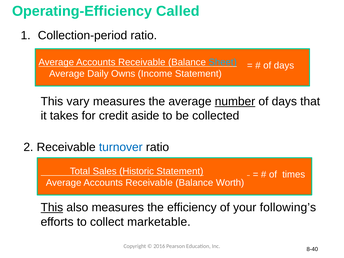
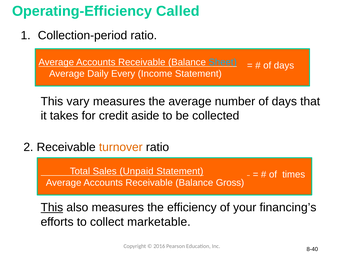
Owns: Owns -> Every (123, 74)
number underline: present -> none (235, 101)
turnover colour: blue -> orange (121, 147)
Historic: Historic -> Unpaid (137, 171)
Worth: Worth -> Gross (230, 183)
following’s: following’s -> financing’s (288, 207)
